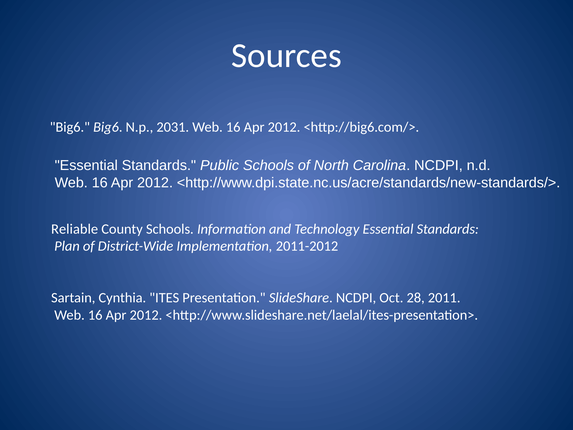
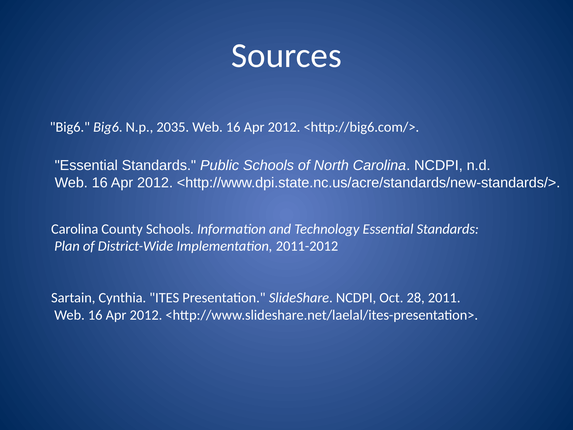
2031: 2031 -> 2035 (173, 127)
Reliable: Reliable -> Carolina (75, 229)
